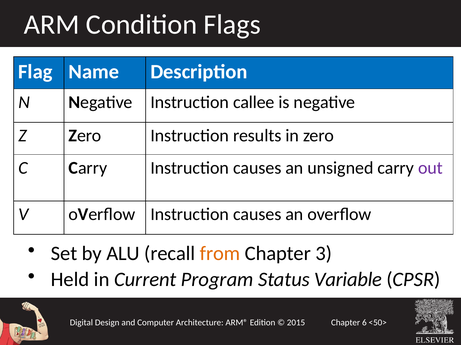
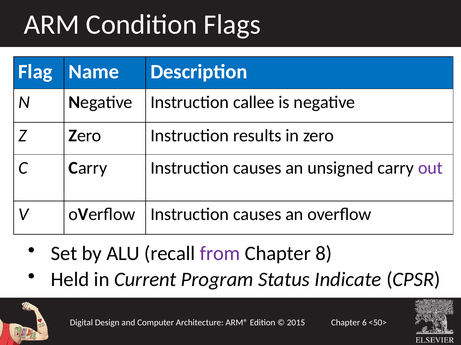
from colour: orange -> purple (220, 254)
3: 3 -> 8 (324, 254)
Variable: Variable -> Indicate (348, 280)
